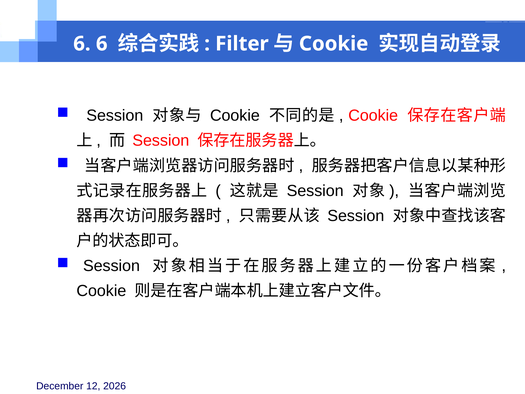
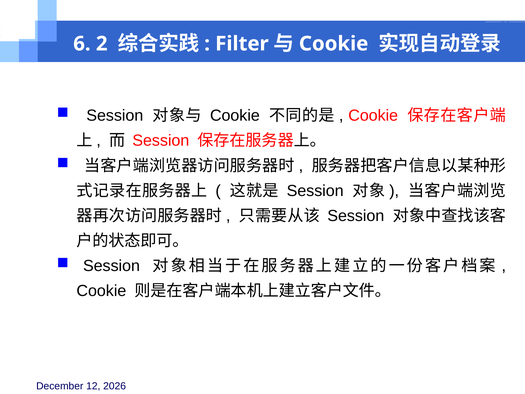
6 6: 6 -> 2 (102, 44)
